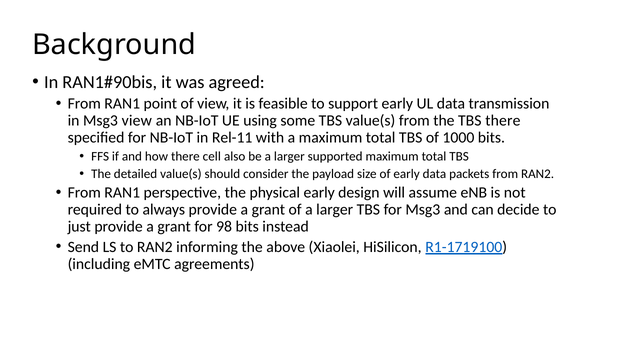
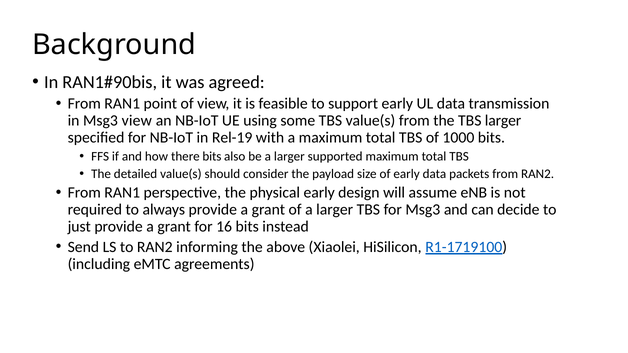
TBS there: there -> larger (503, 121)
Rel-11: Rel-11 -> Rel-19 (232, 138)
there cell: cell -> bits (212, 157)
98: 98 -> 16 (224, 227)
